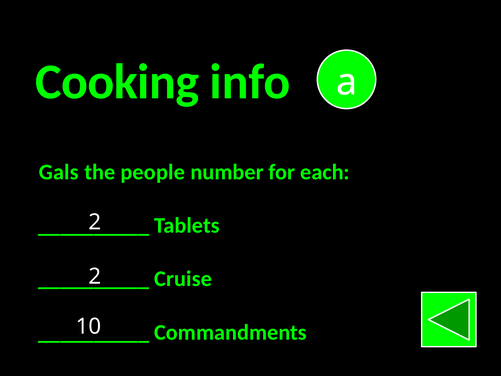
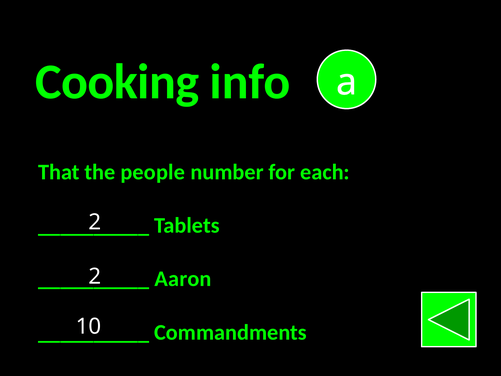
Gals: Gals -> That (59, 172)
Cruise: Cruise -> Aaron (183, 279)
